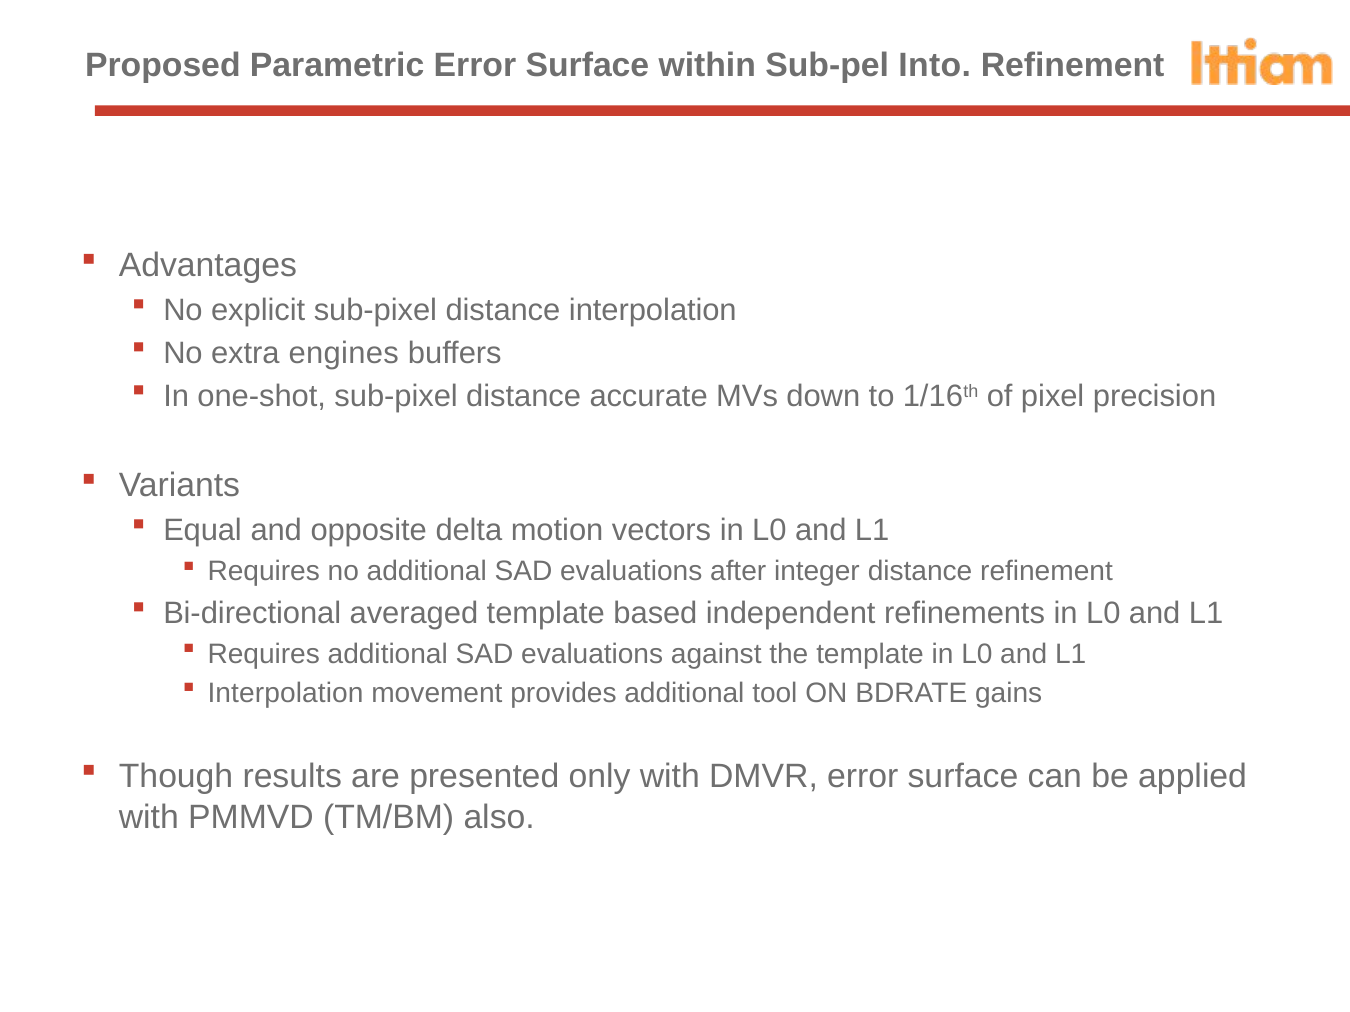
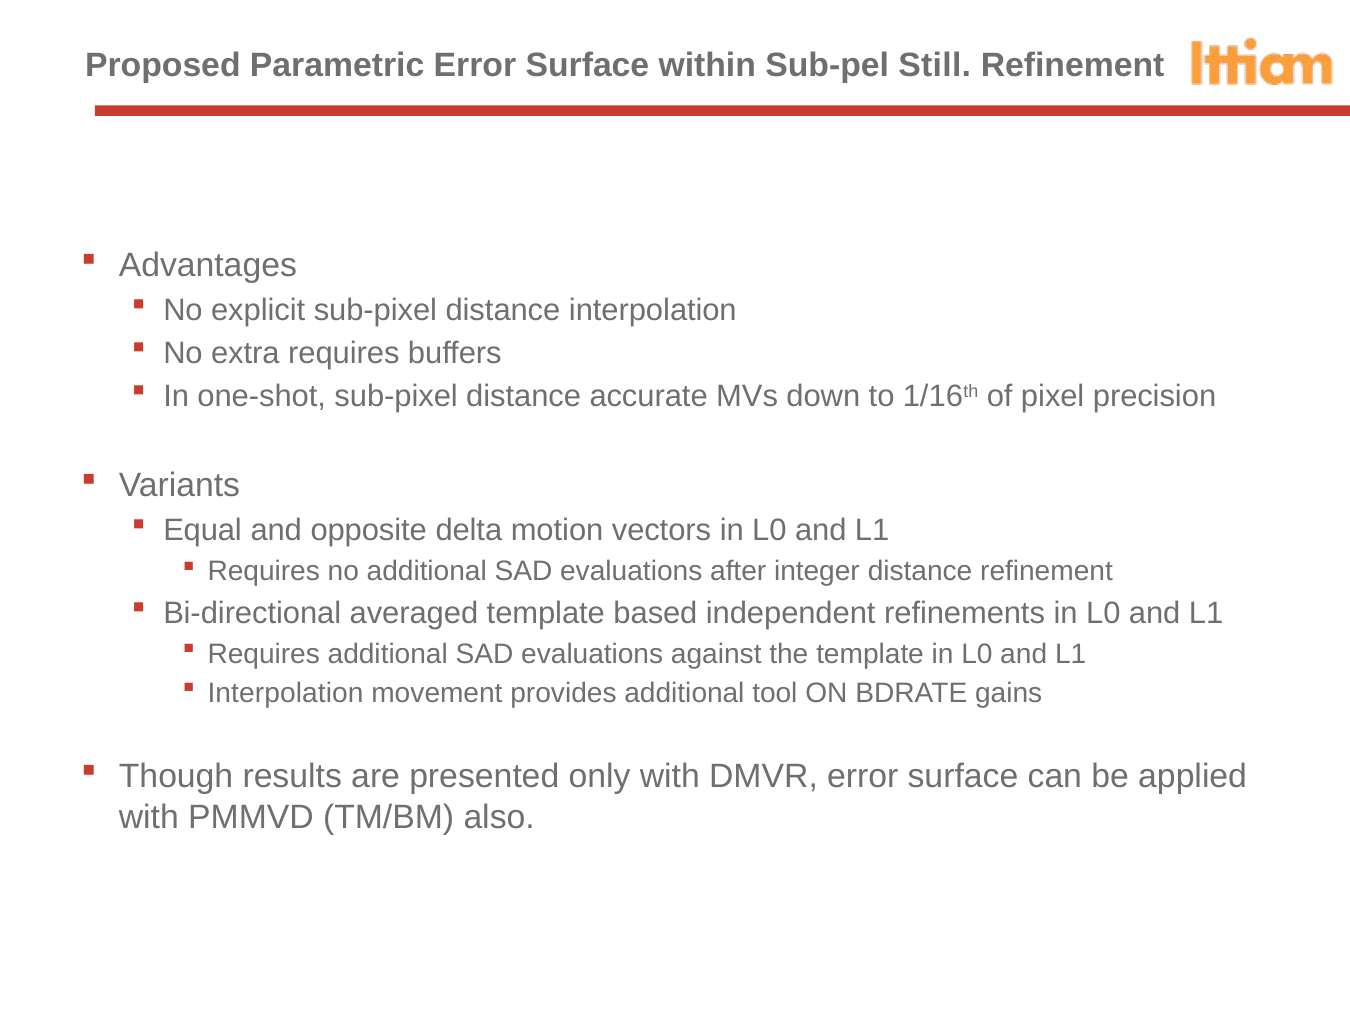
Into: Into -> Still (935, 66)
extra engines: engines -> requires (344, 354)
